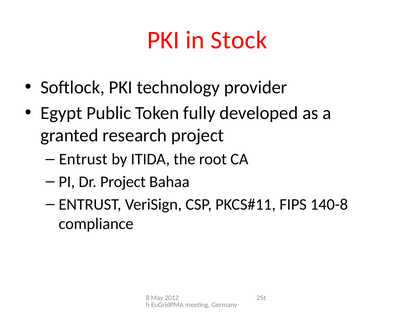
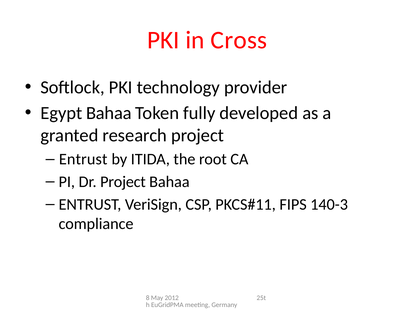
Stock: Stock -> Cross (239, 40)
Egypt Public: Public -> Bahaa (109, 113)
140-8: 140-8 -> 140-3 (329, 204)
